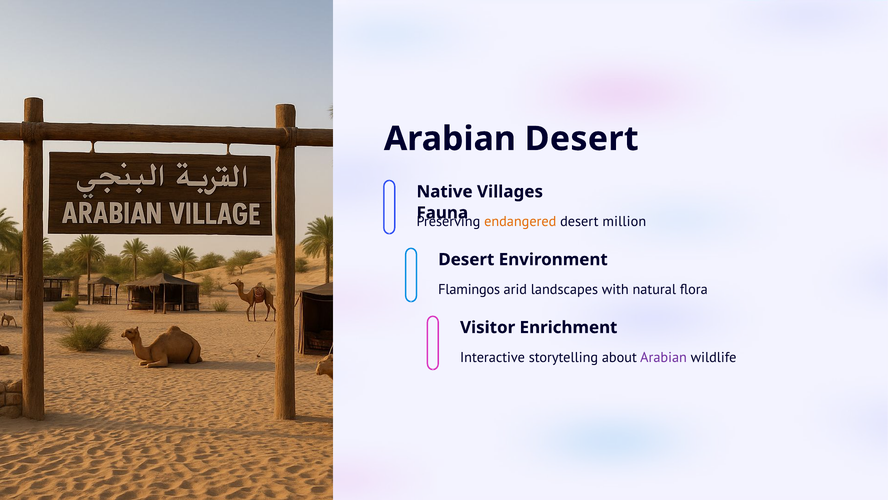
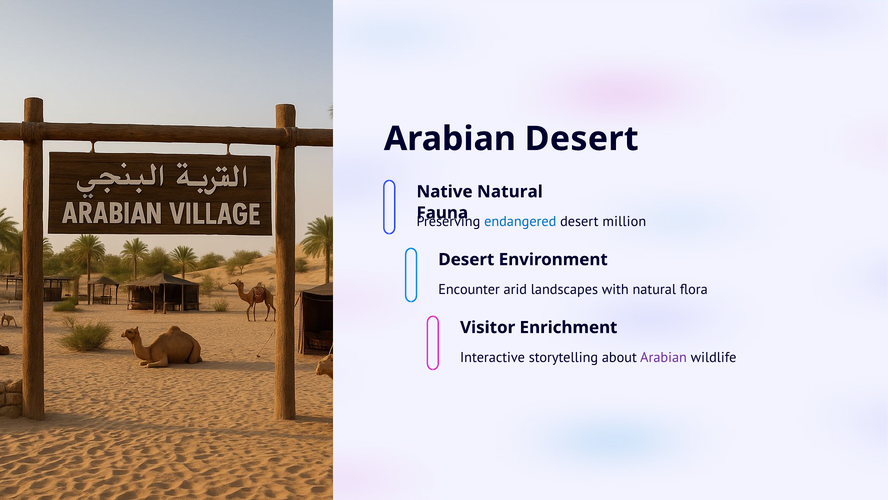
Native Villages: Villages -> Natural (510, 191)
endangered colour: orange -> blue (520, 221)
Flamingos: Flamingos -> Encounter (469, 289)
